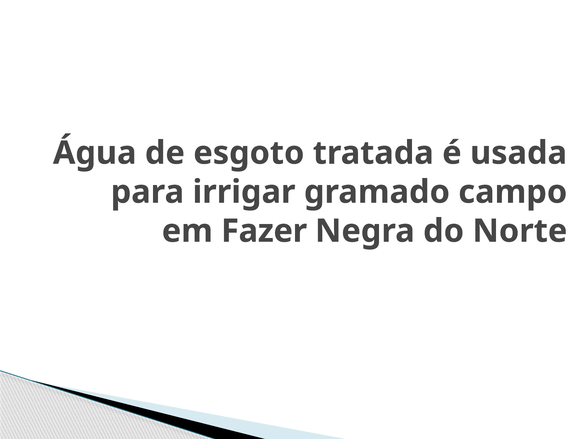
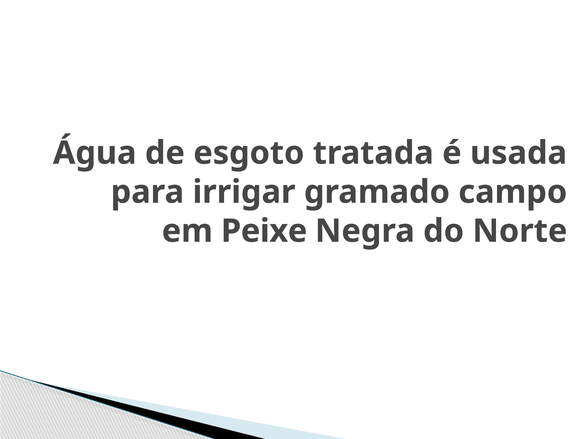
Fazer: Fazer -> Peixe (264, 231)
